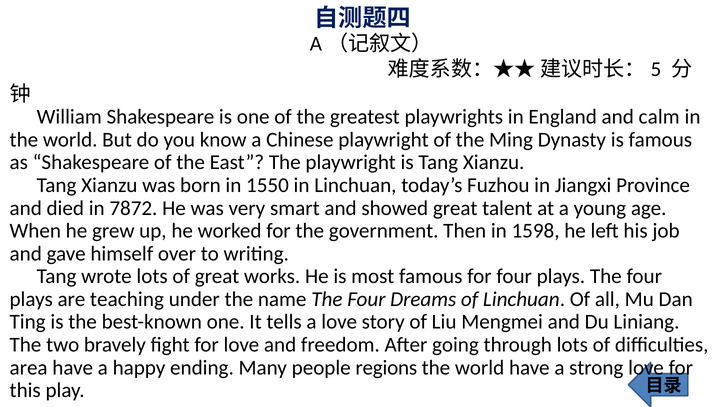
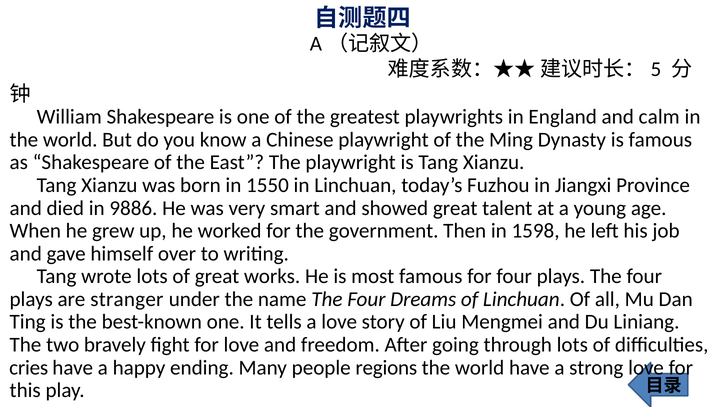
7872: 7872 -> 9886 (133, 208)
teaching: teaching -> stranger (127, 299)
area: area -> cries (29, 368)
